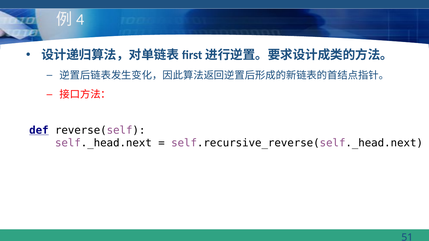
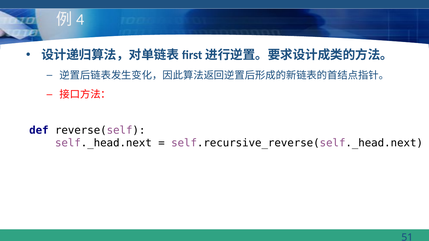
def underline: present -> none (39, 130)
